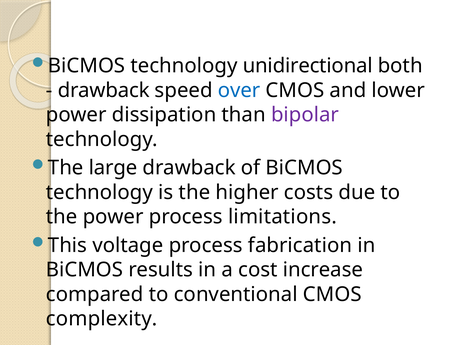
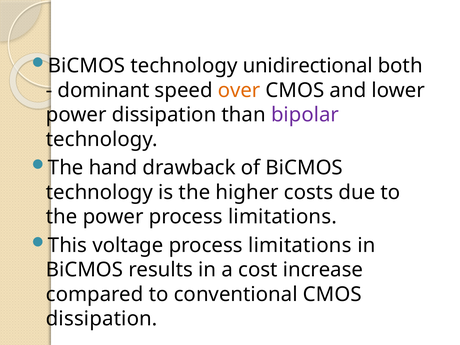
drawback: drawback -> dominant (104, 90)
over colour: blue -> orange (239, 90)
large: large -> hand (113, 168)
fabrication: fabrication -> limitations (300, 245)
complexity: complexity -> dissipation (102, 319)
